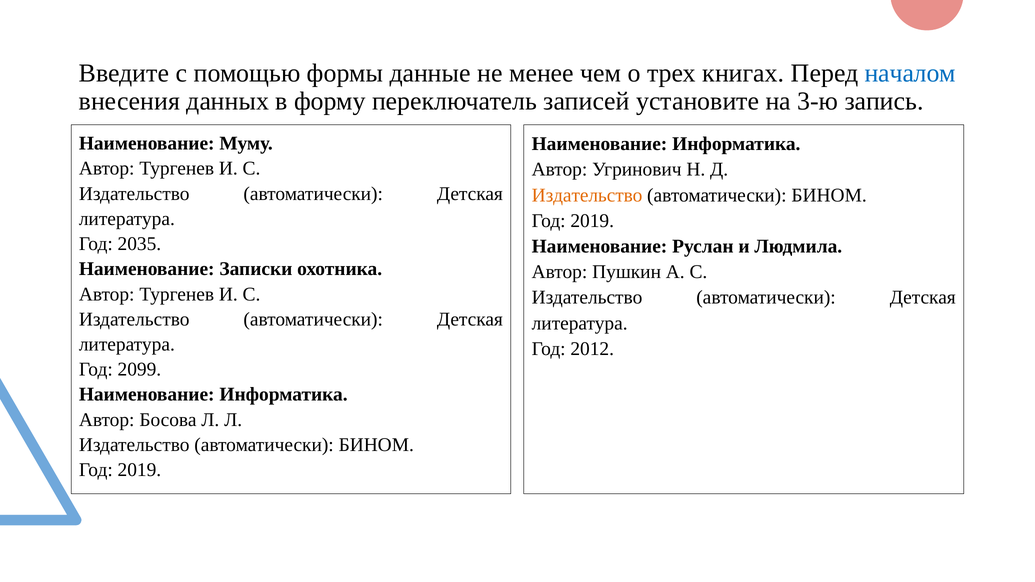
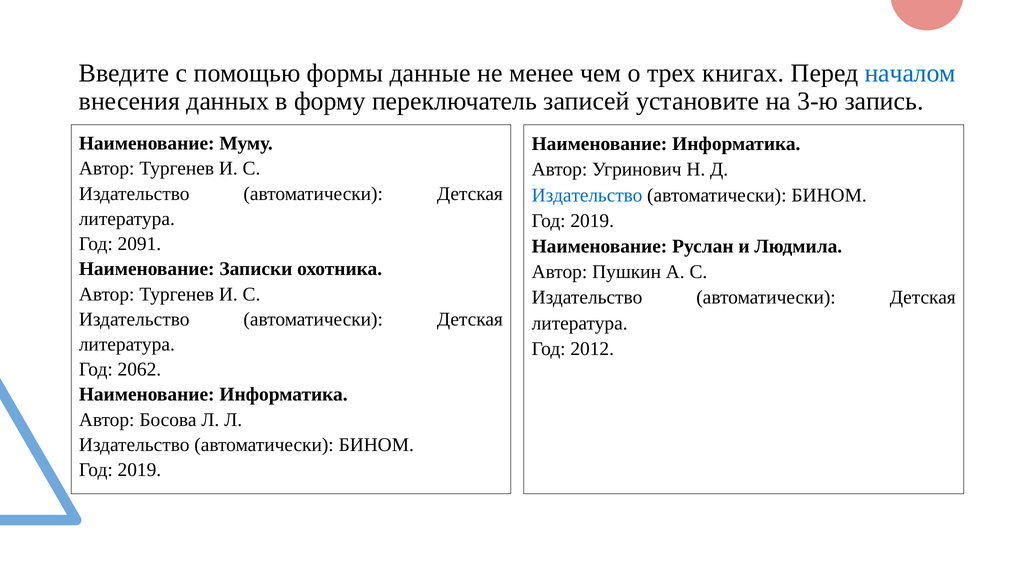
Издательство colour: orange -> blue (587, 195)
2035: 2035 -> 2091 (139, 244)
2099: 2099 -> 2062 (139, 370)
